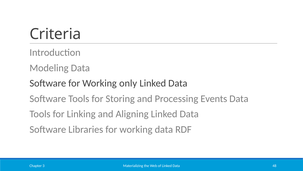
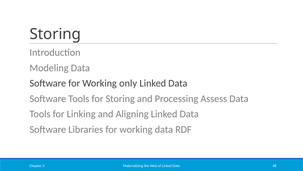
Criteria: Criteria -> Storing (55, 34)
Events: Events -> Assess (214, 98)
